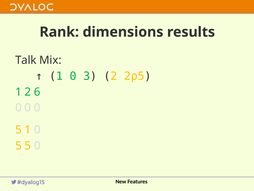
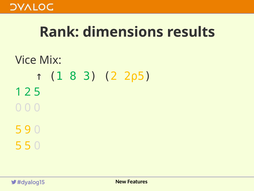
Talk: Talk -> Vice (26, 60)
0: 0 -> 8 (73, 76)
2 6: 6 -> 5 (37, 92)
5 1: 1 -> 9 (28, 130)
